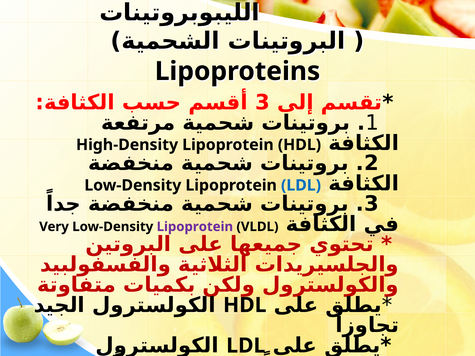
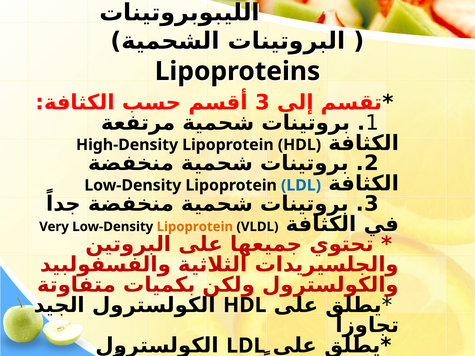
Lipoprotein colour: purple -> orange (195, 227)
